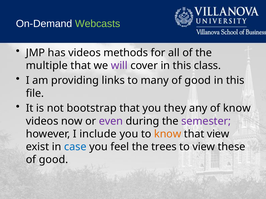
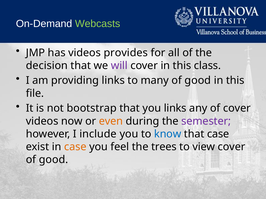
methods: methods -> provides (126, 53)
multiple: multiple -> decision (47, 66)
you they: they -> links (175, 109)
of know: know -> cover (237, 109)
even colour: purple -> orange (111, 121)
know colour: orange -> blue (168, 134)
that view: view -> case (218, 134)
case colour: blue -> orange (75, 147)
view these: these -> cover (232, 147)
